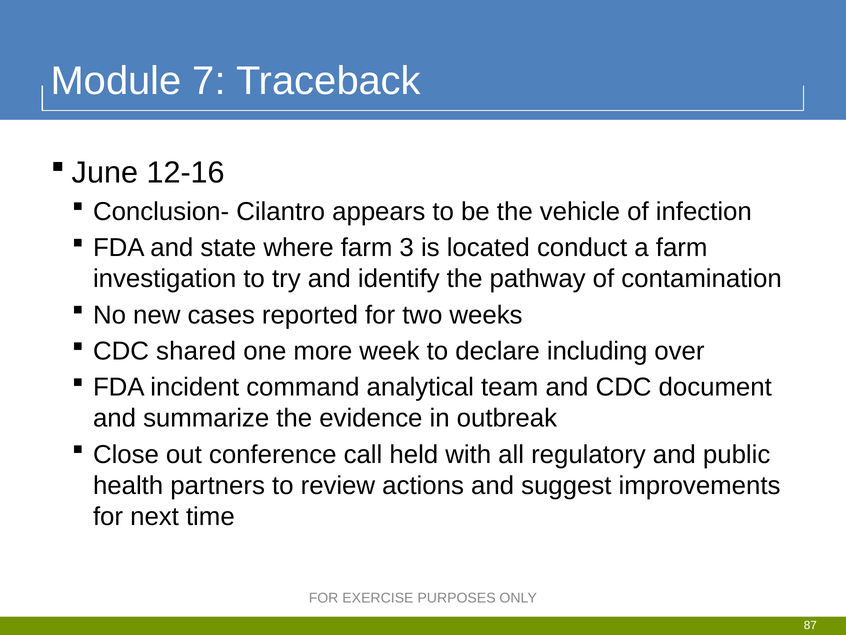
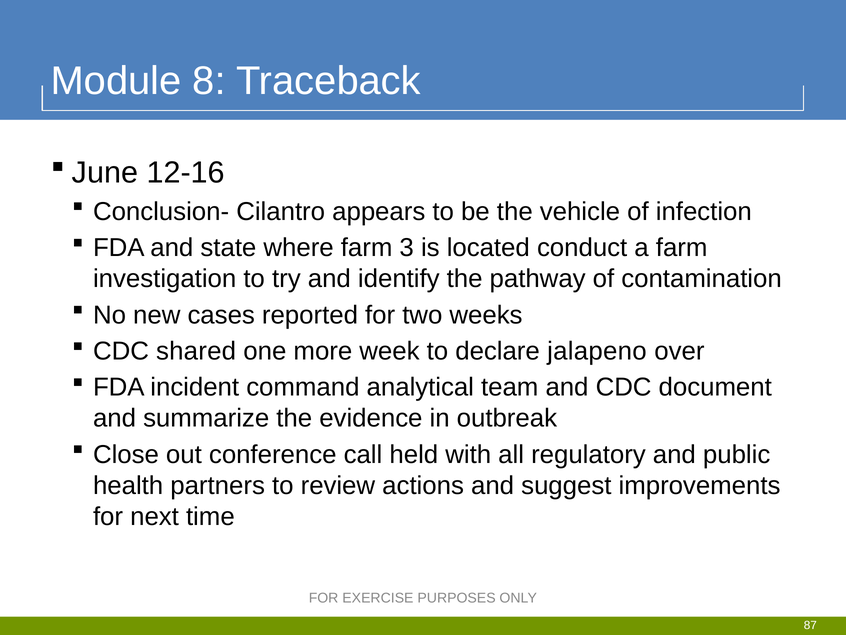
7: 7 -> 8 (209, 81)
including: including -> jalapeno (597, 351)
